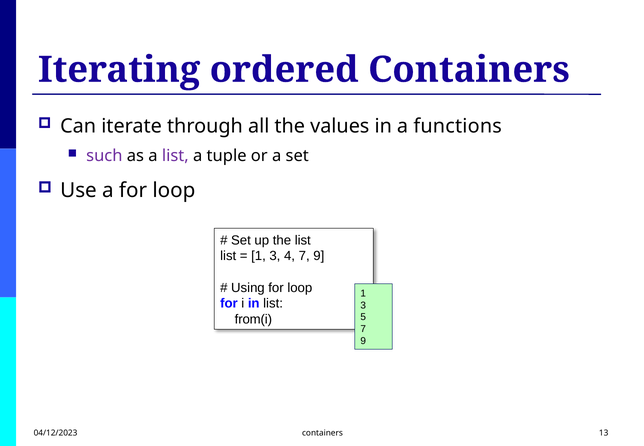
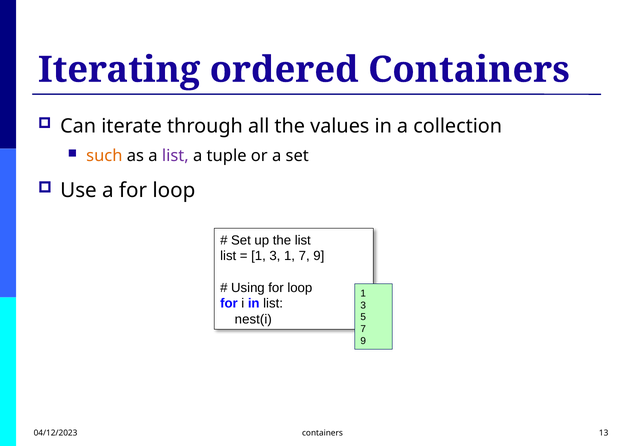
functions: functions -> collection (458, 126)
such colour: purple -> orange (104, 156)
3 4: 4 -> 1 (290, 256)
from(i: from(i -> nest(i (253, 319)
